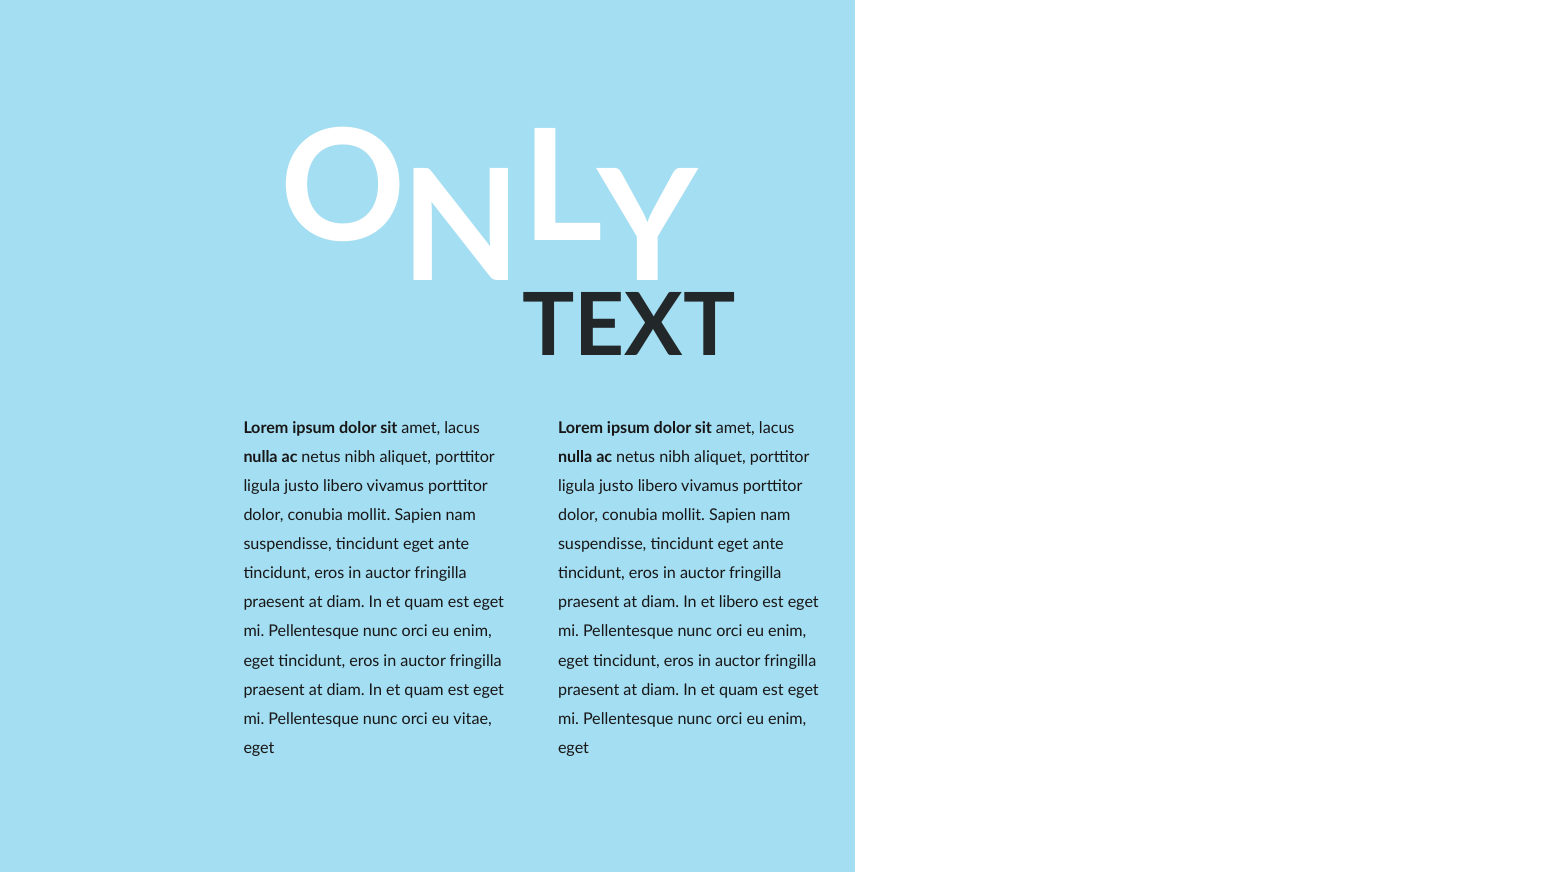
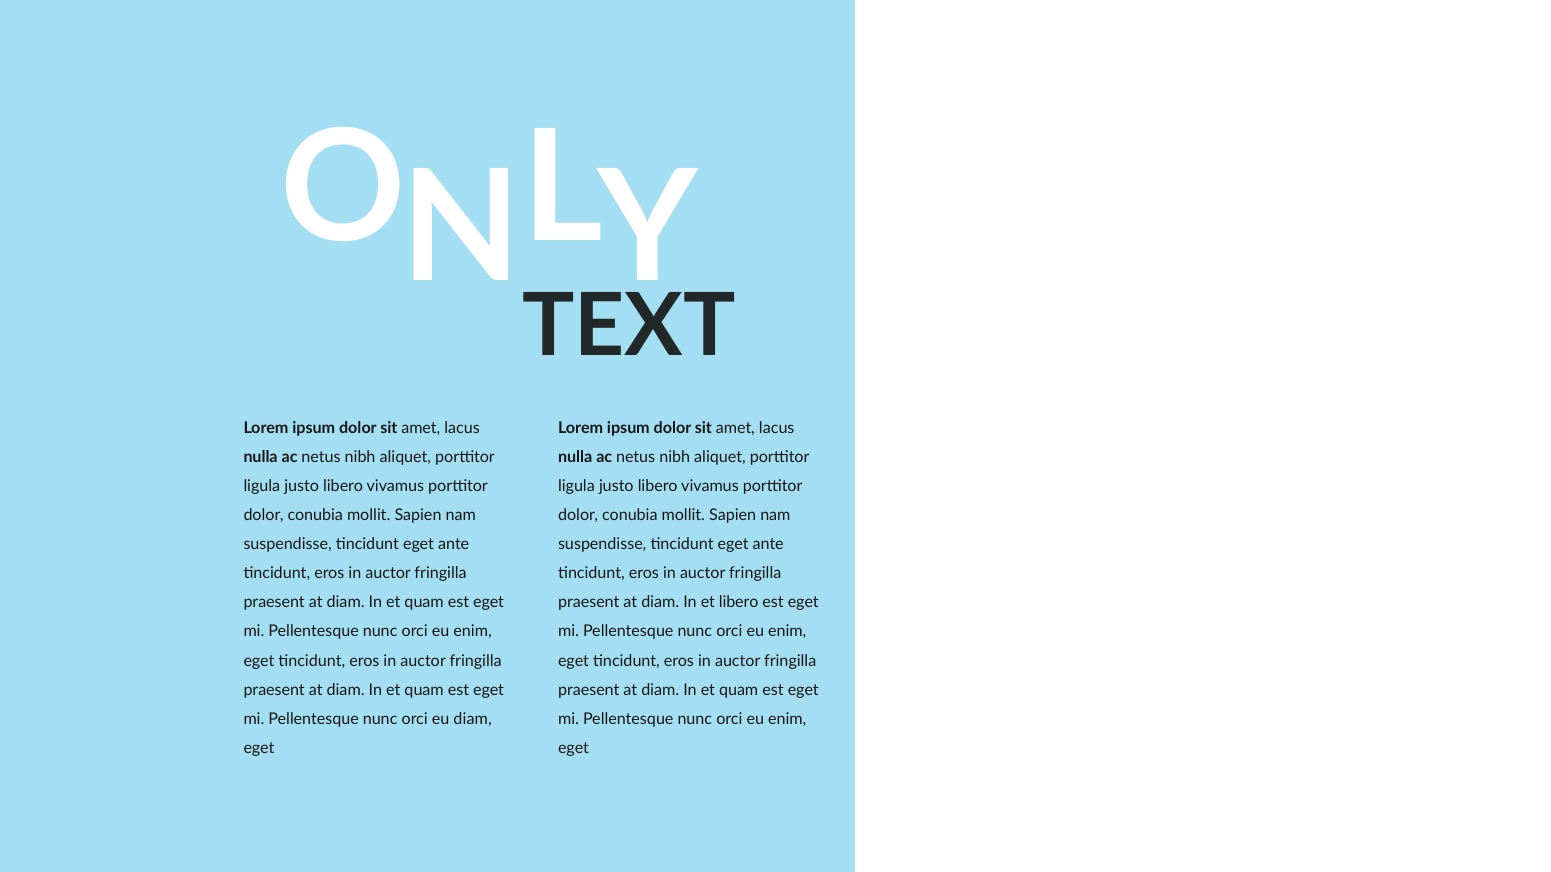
eu vitae: vitae -> diam (473, 719)
